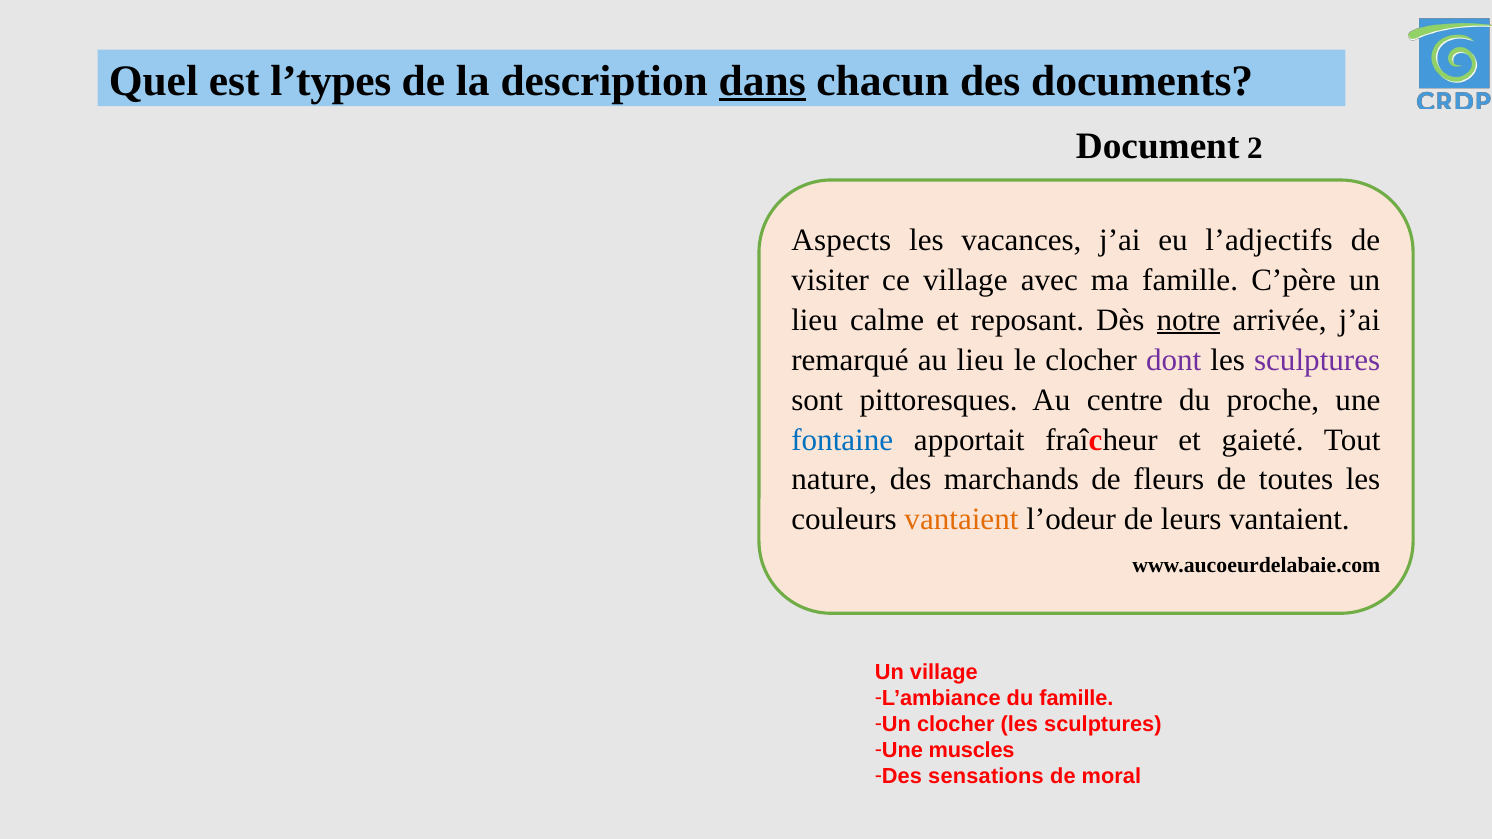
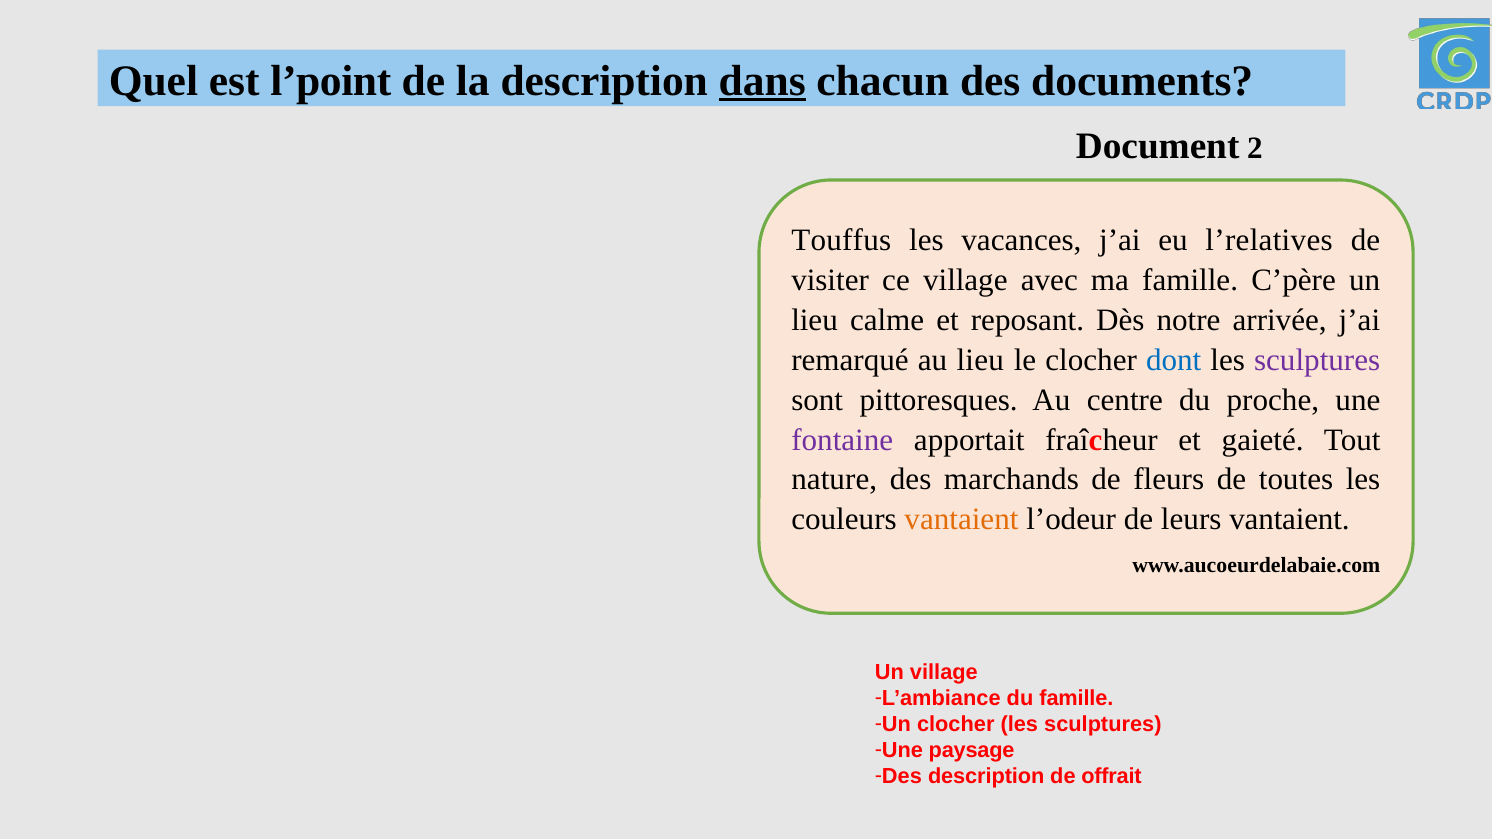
l’types: l’types -> l’point (331, 81)
Aspects: Aspects -> Touffus (841, 240)
l’adjectifs: l’adjectifs -> l’relatives (1269, 240)
notre underline: present -> none (1189, 320)
dont colour: purple -> blue (1174, 360)
fontaine colour: blue -> purple (842, 440)
muscles: muscles -> paysage (972, 750)
Des sensations: sensations -> description (986, 777)
moral: moral -> offrait (1112, 777)
